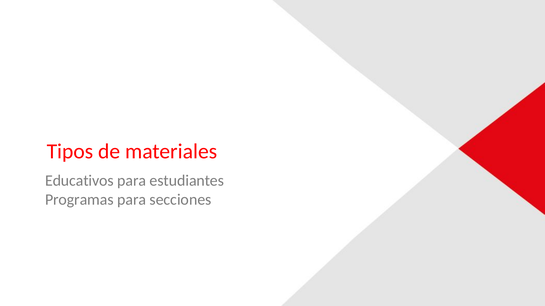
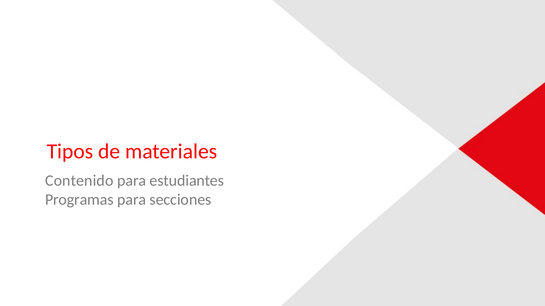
Educativos: Educativos -> Contenido (79, 181)
